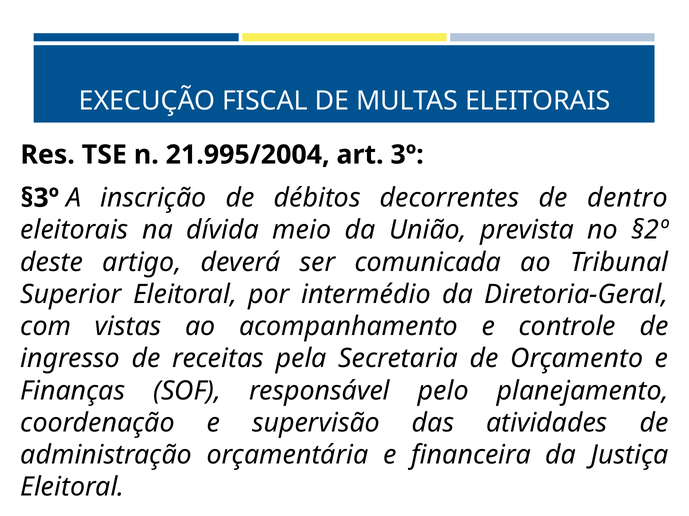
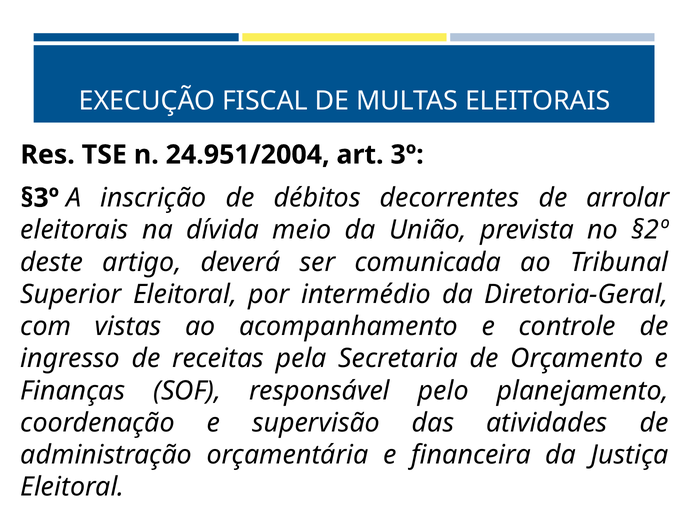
21.995/2004: 21.995/2004 -> 24.951/2004 (248, 155)
dentro: dentro -> arrolar (628, 198)
